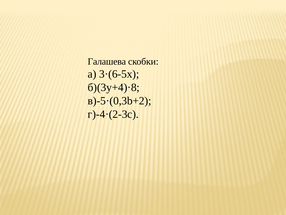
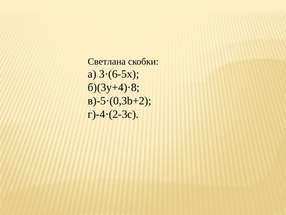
Галашева: Галашева -> Светлана (107, 61)
